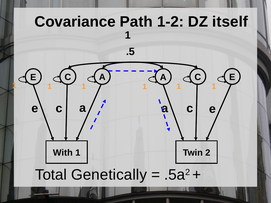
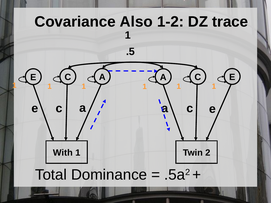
Path: Path -> Also (136, 22)
itself: itself -> trace (230, 22)
Genetically: Genetically -> Dominance (109, 175)
